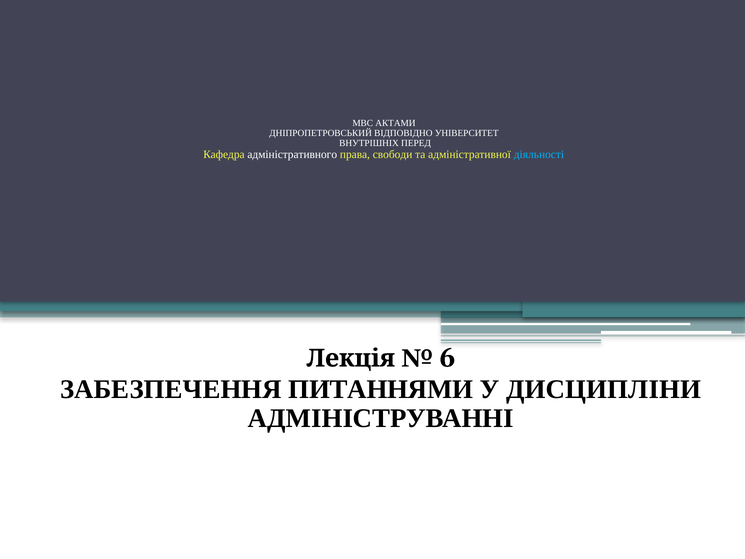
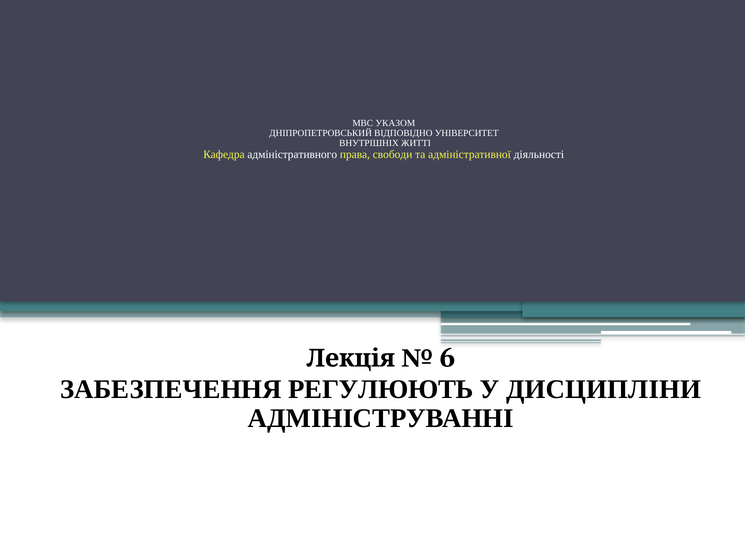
АКТАМИ: АКТАМИ -> УКАЗОМ (395, 123)
ПЕРЕД: ПЕРЕД -> ЖИТТІ (416, 143)
діяльності colour: light blue -> white (539, 155)
ПИТАННЯМИ: ПИТАННЯМИ -> РЕГУЛЮЮТЬ (381, 389)
